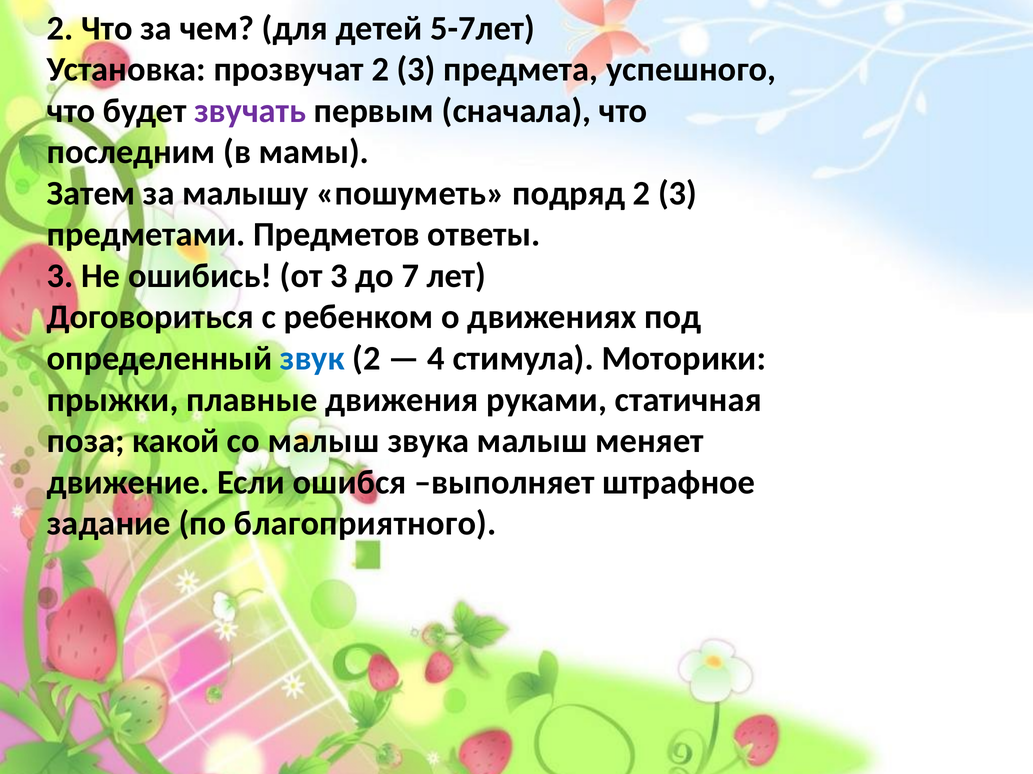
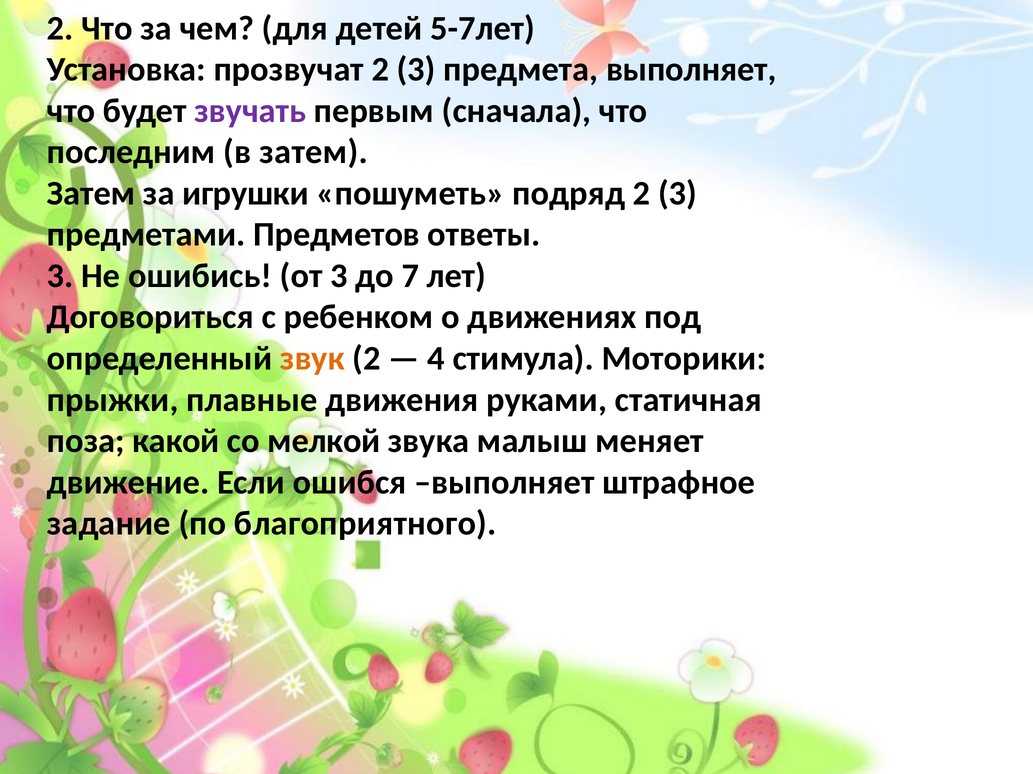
предмета успешного: успешного -> выполняет (691, 70)
в мамы: мамы -> затем (314, 152)
малышу: малышу -> игрушки (246, 193)
звук colour: blue -> orange (312, 359)
со малыш: малыш -> мелкой (324, 441)
